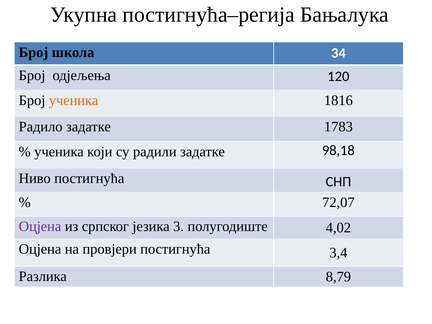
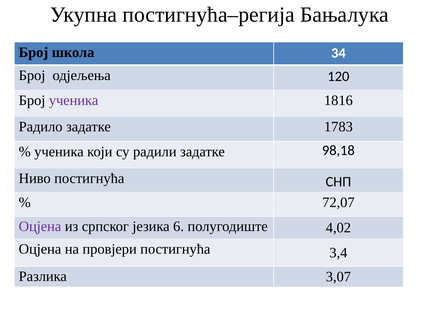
ученика colour: orange -> purple (74, 100)
3: 3 -> 6 (179, 227)
8,79: 8,79 -> 3,07 (338, 277)
